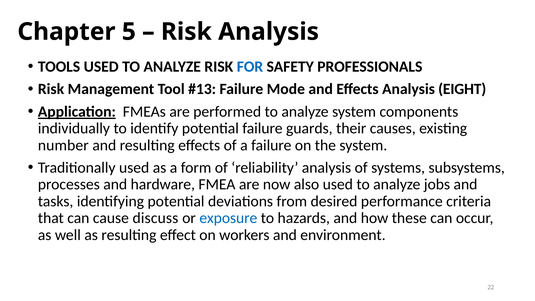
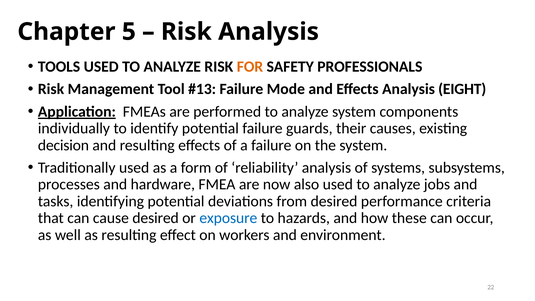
FOR colour: blue -> orange (250, 67)
number: number -> decision (63, 145)
cause discuss: discuss -> desired (156, 218)
